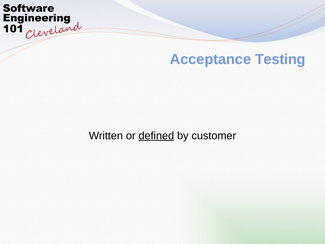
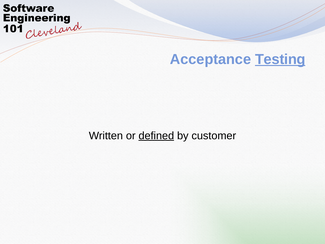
Testing underline: none -> present (280, 59)
